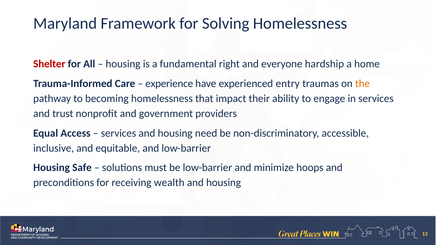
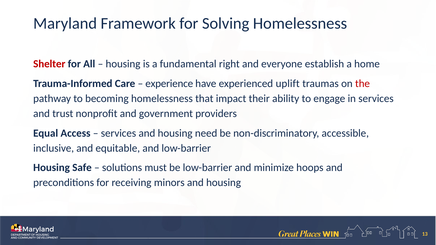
hardship: hardship -> establish (324, 64)
entry: entry -> uplift (288, 84)
the colour: orange -> red (363, 84)
wealth: wealth -> minors (169, 183)
